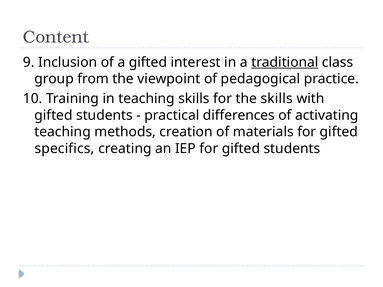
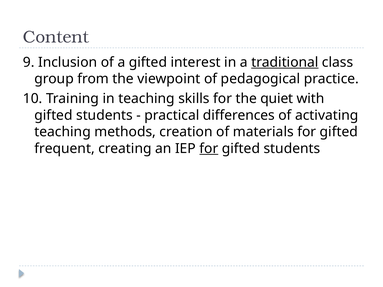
the skills: skills -> quiet (277, 99)
specifics: specifics -> frequent (65, 149)
for underline: none -> present (209, 149)
